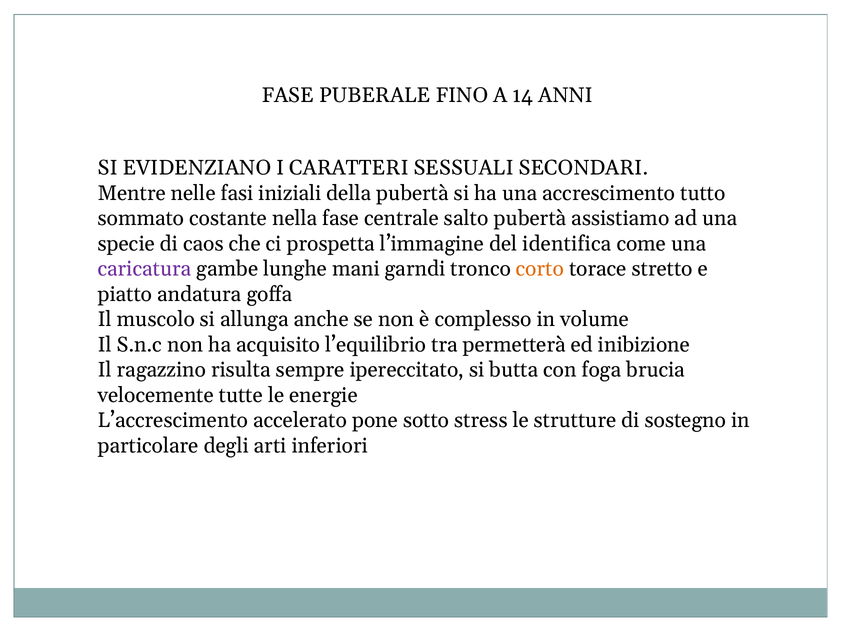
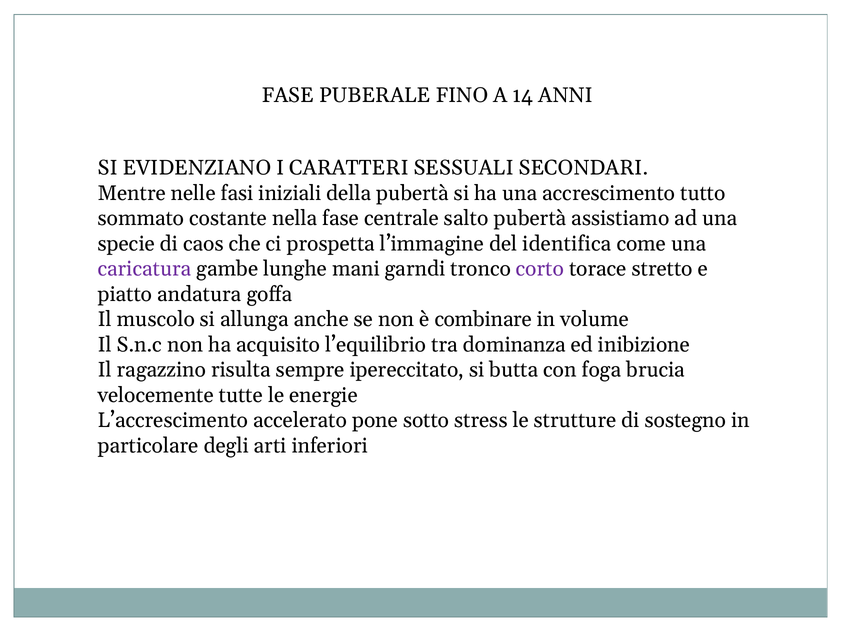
corto colour: orange -> purple (540, 269)
complesso: complesso -> combinare (483, 320)
permetterà: permetterà -> dominanza (514, 345)
